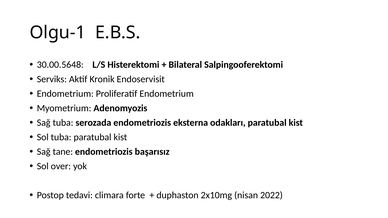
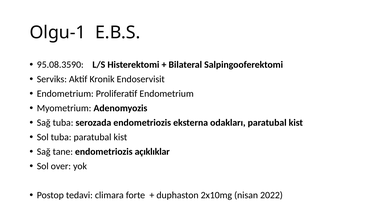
30.00.5648: 30.00.5648 -> 95.08.3590 (60, 65)
başarısız: başarısız -> açıklıklar (152, 152)
